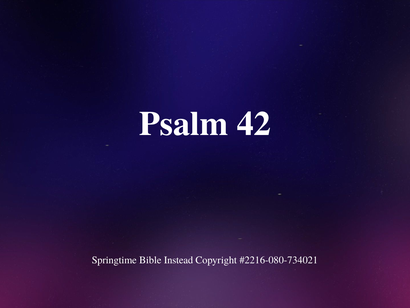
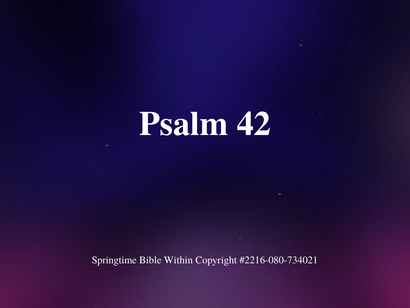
Instead: Instead -> Within (178, 260)
